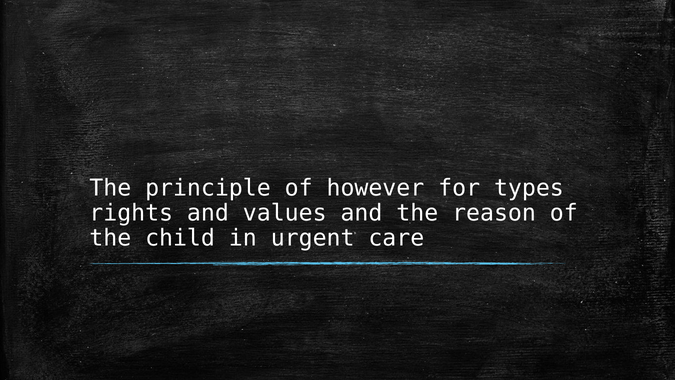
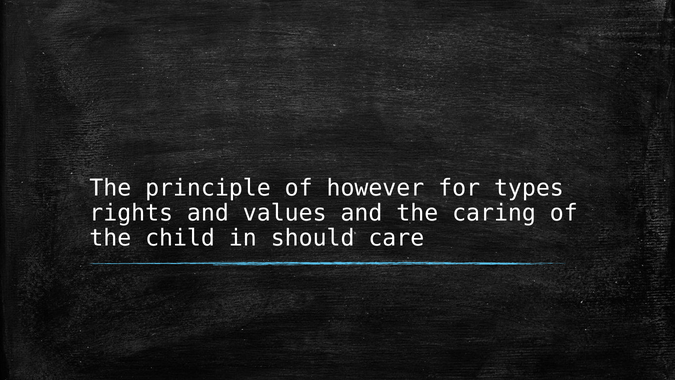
reason: reason -> caring (494, 213)
urgent: urgent -> should (313, 238)
